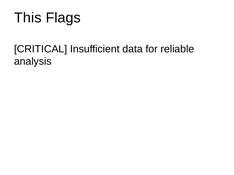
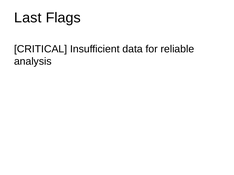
This: This -> Last (28, 18)
